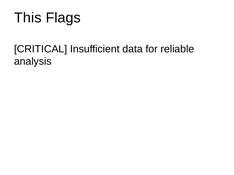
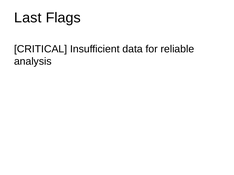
This: This -> Last (28, 18)
